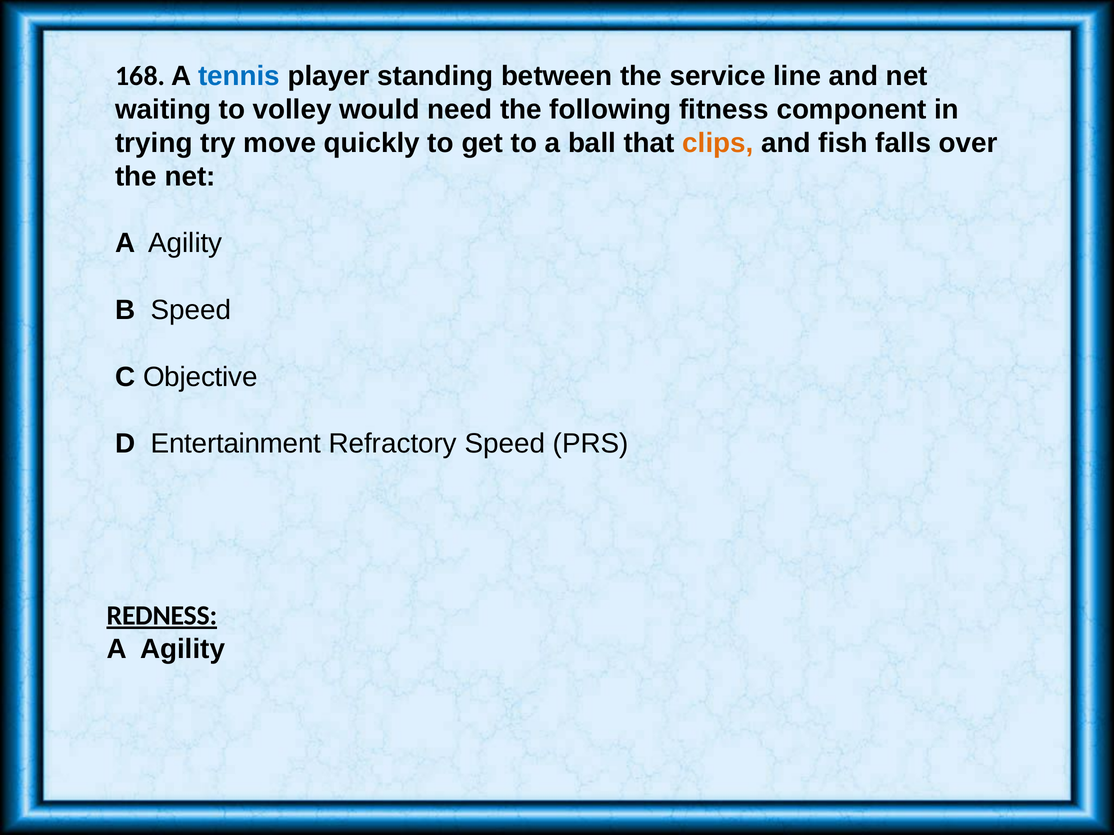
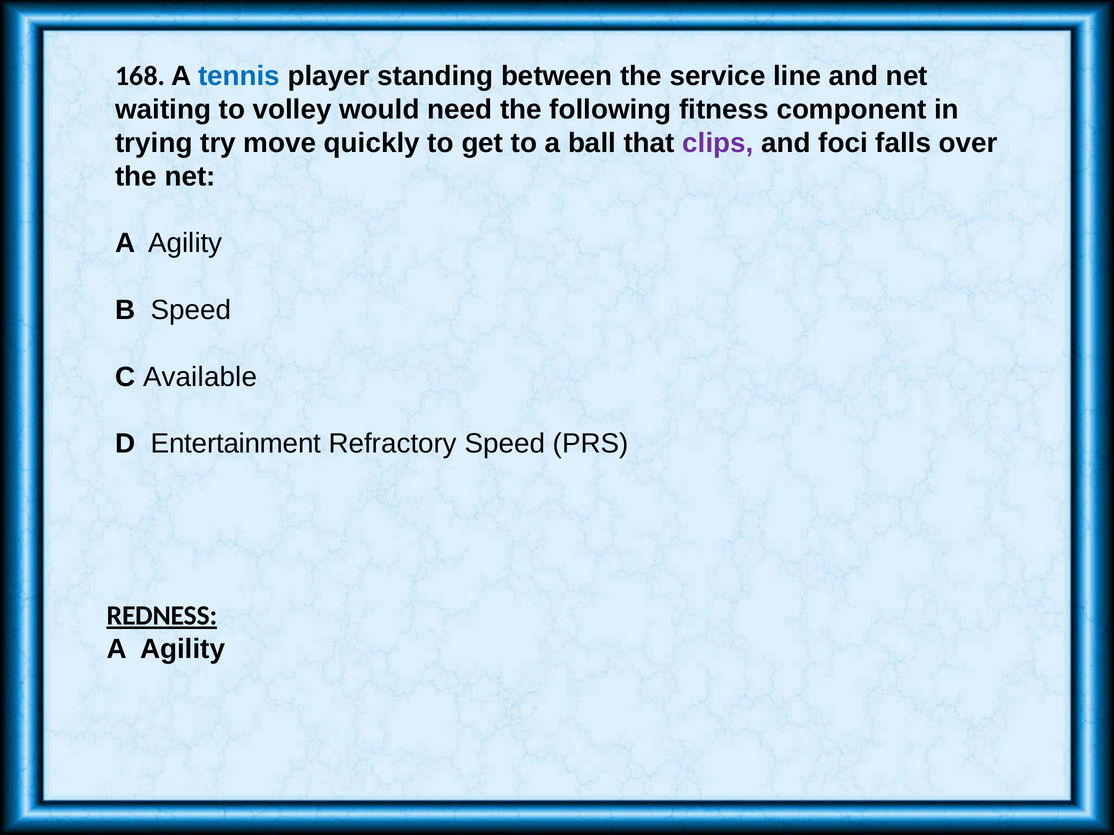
clips colour: orange -> purple (718, 143)
fish: fish -> foci (843, 143)
Objective: Objective -> Available (200, 377)
